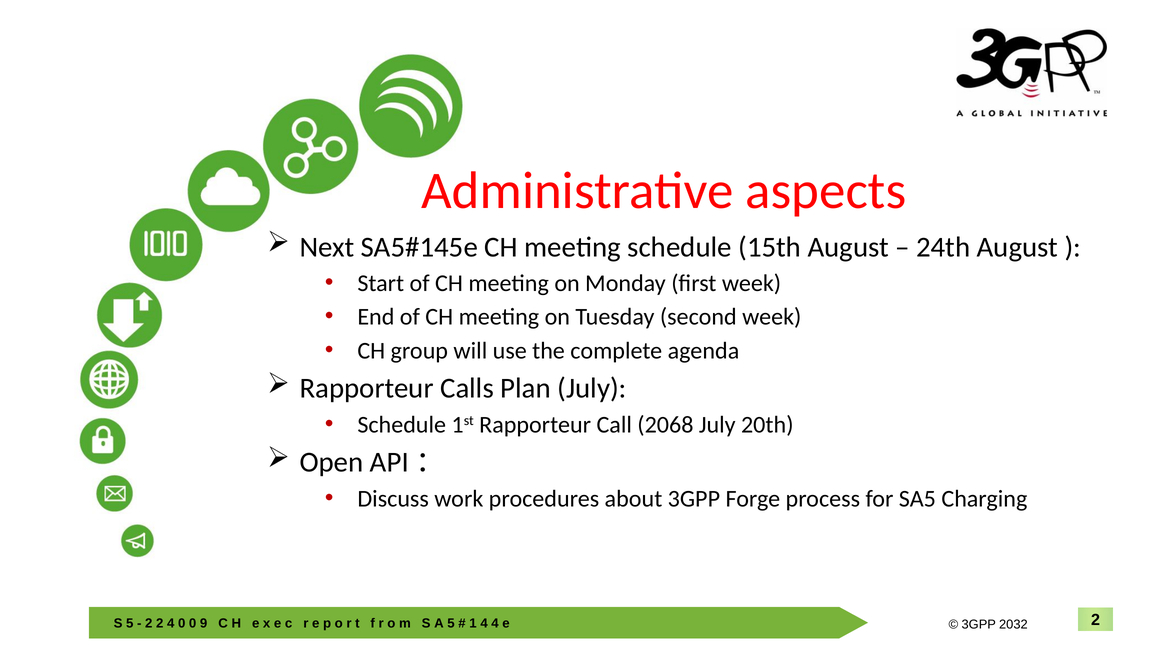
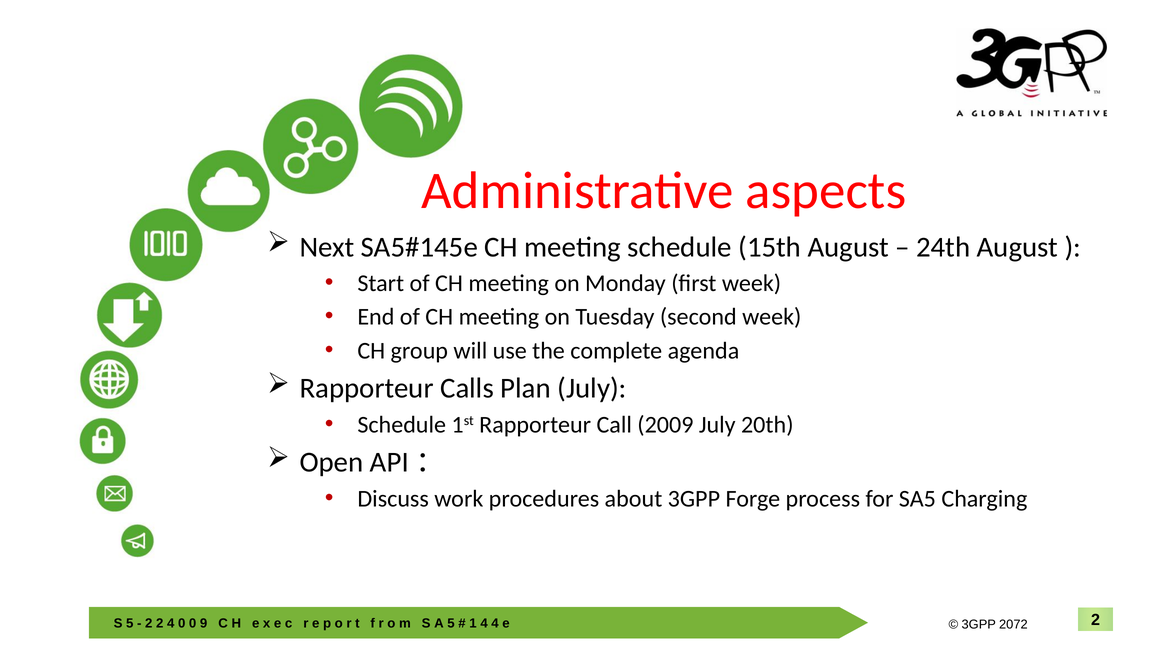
2068: 2068 -> 2009 (665, 425)
2032: 2032 -> 2072 (1013, 625)
